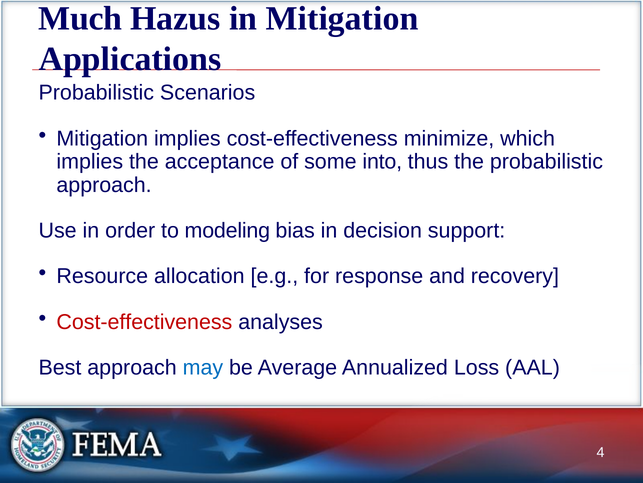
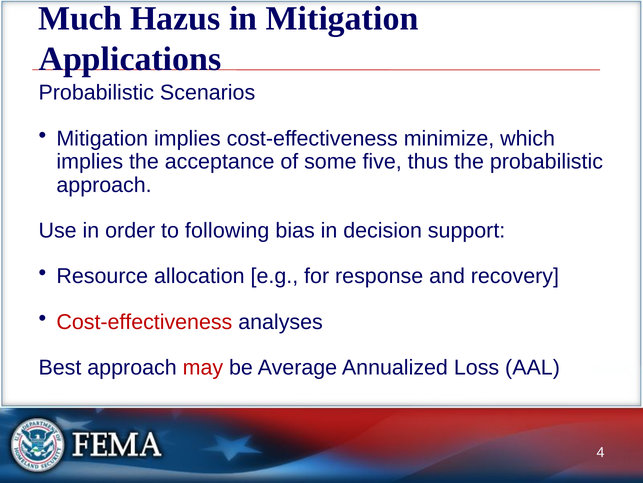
into: into -> five (382, 161)
modeling: modeling -> following (227, 230)
may colour: blue -> red (203, 367)
